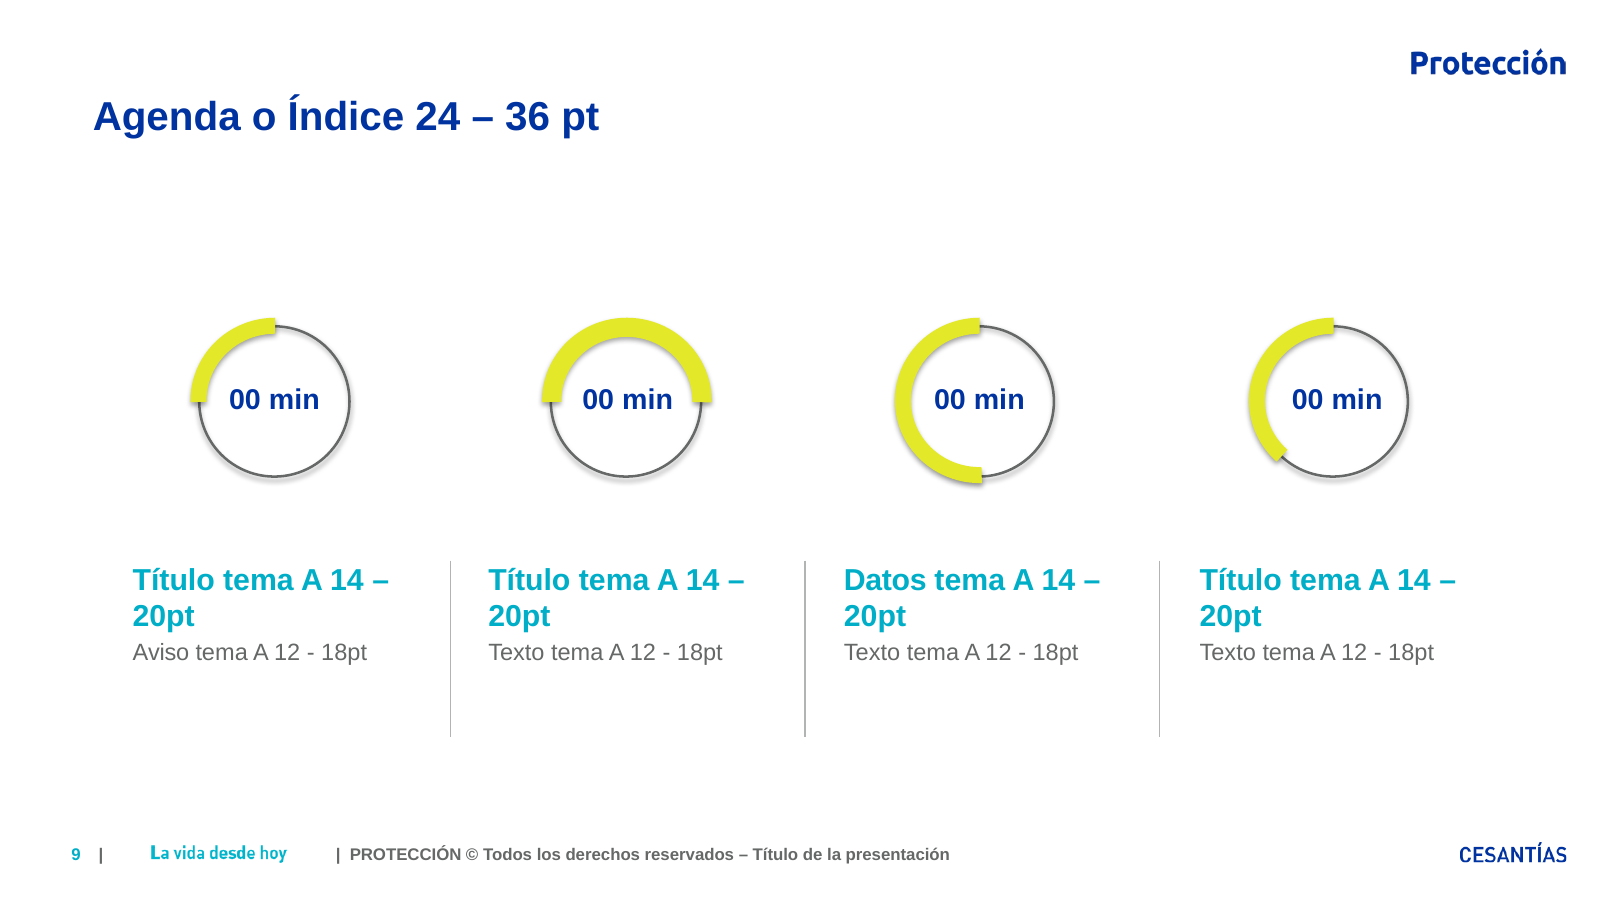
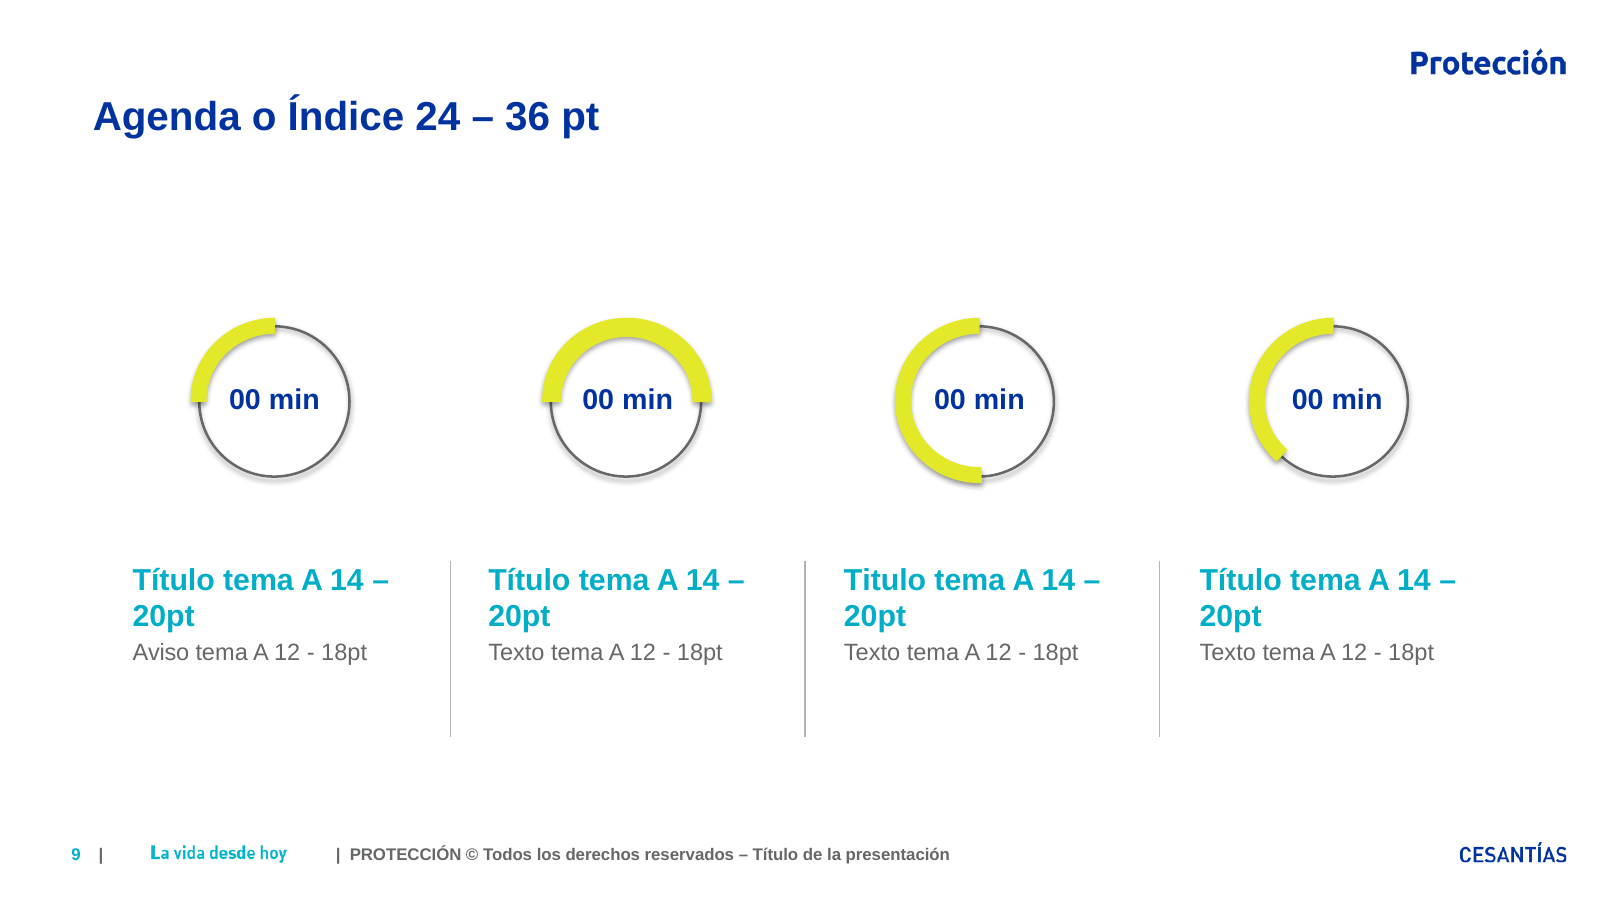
Datos: Datos -> Titulo (885, 580)
